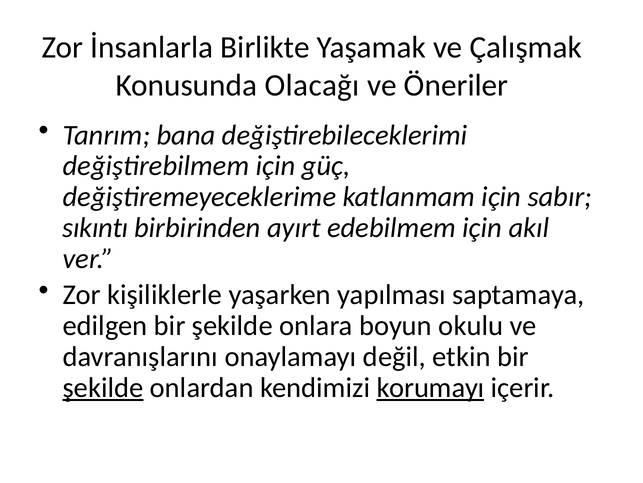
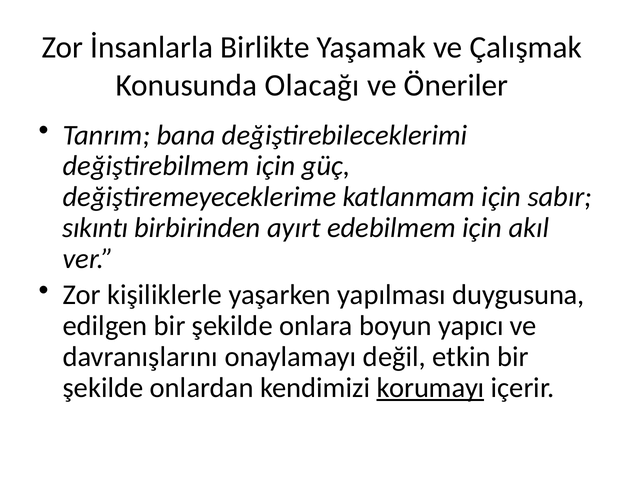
saptamaya: saptamaya -> duygusuna (518, 294)
okulu: okulu -> yapıcı (471, 325)
şekilde underline: present -> none (103, 387)
